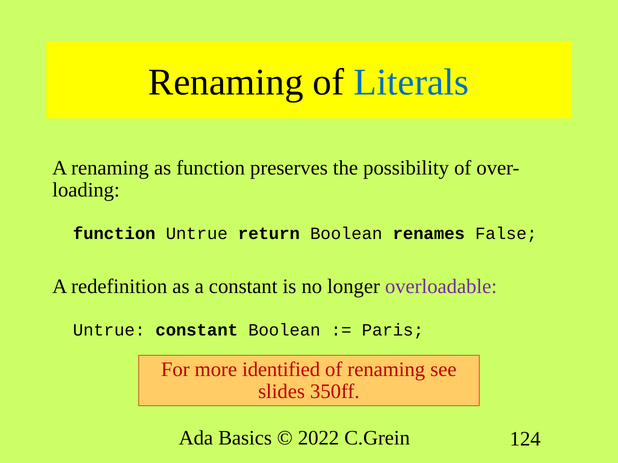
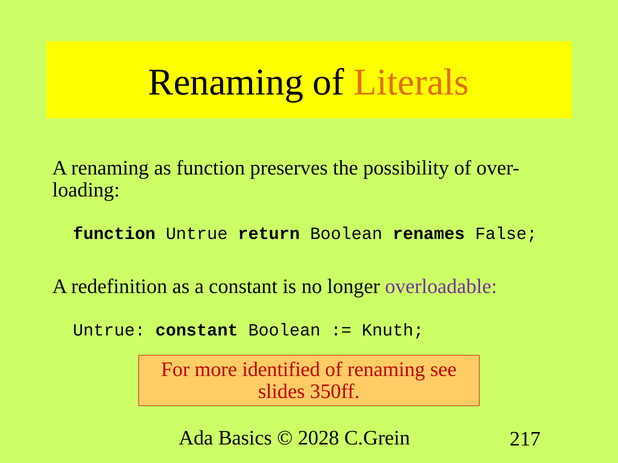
Literals colour: blue -> orange (411, 82)
Paris: Paris -> Knuth (393, 331)
2022: 2022 -> 2028 (319, 439)
124: 124 -> 217 (525, 439)
